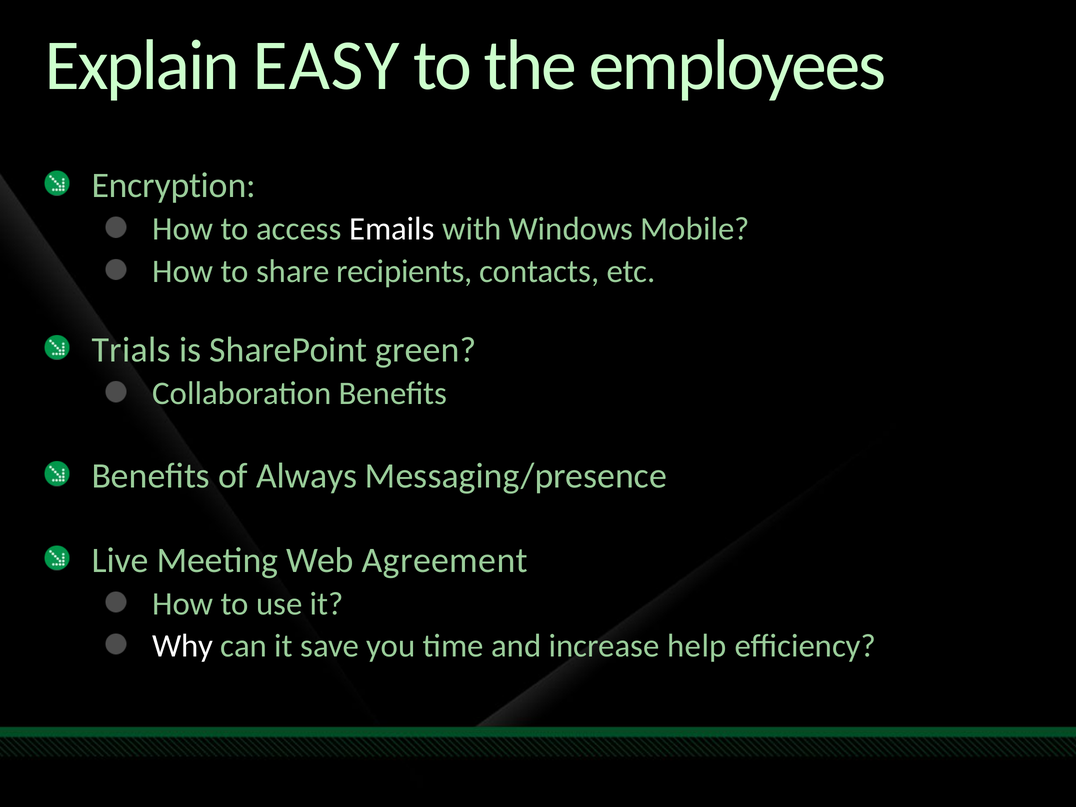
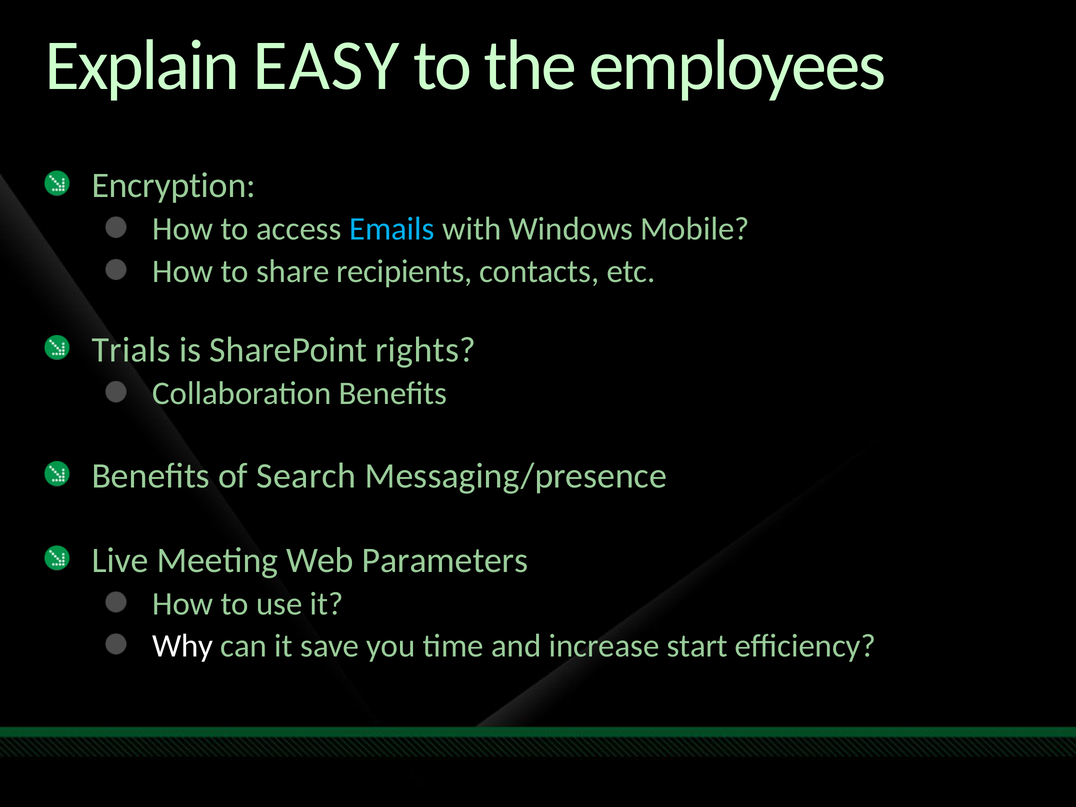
Emails colour: white -> light blue (392, 229)
green: green -> rights (426, 350)
Always: Always -> Search (306, 476)
Agreement: Agreement -> Parameters (445, 560)
help: help -> start (697, 646)
